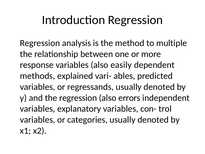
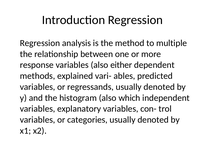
easily: easily -> either (121, 65)
the regression: regression -> histogram (78, 98)
errors: errors -> which (129, 98)
